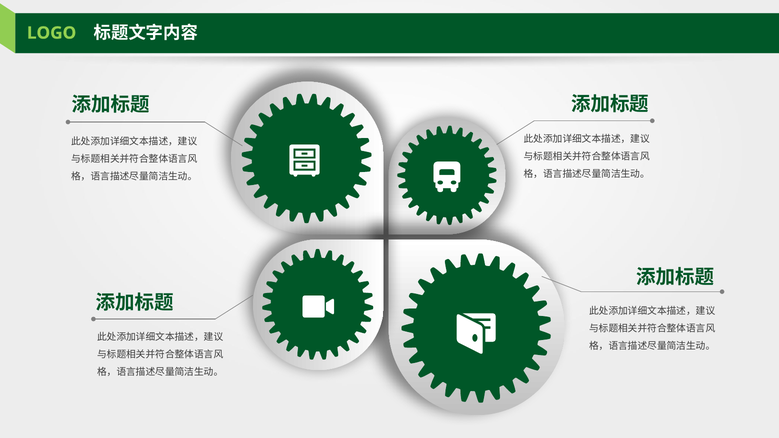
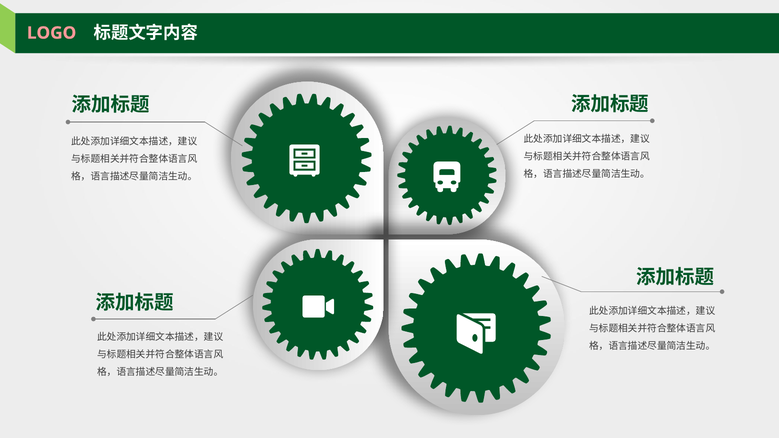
LOGO colour: light green -> pink (52, 33)
